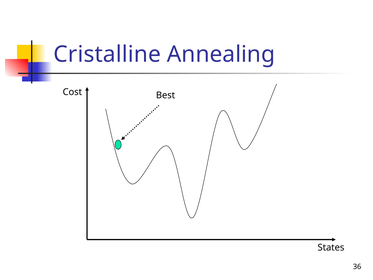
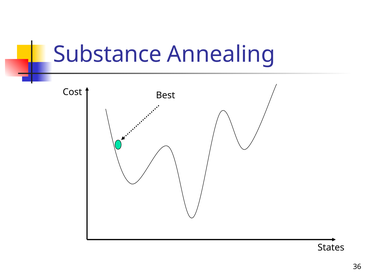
Cristalline: Cristalline -> Substance (107, 54)
